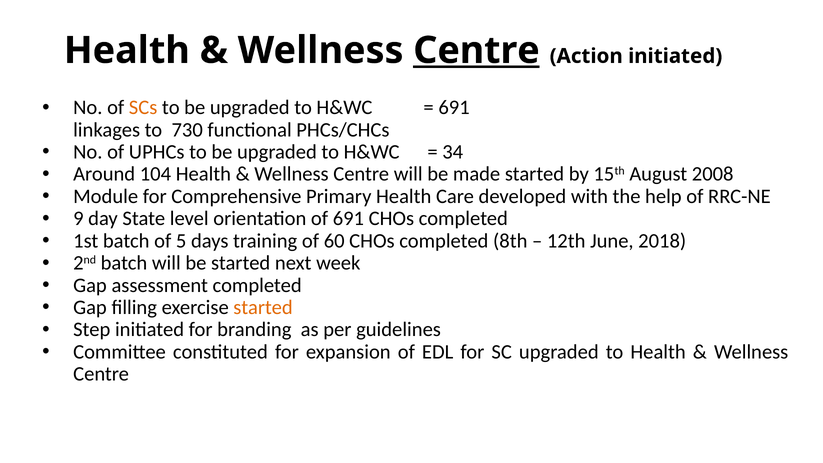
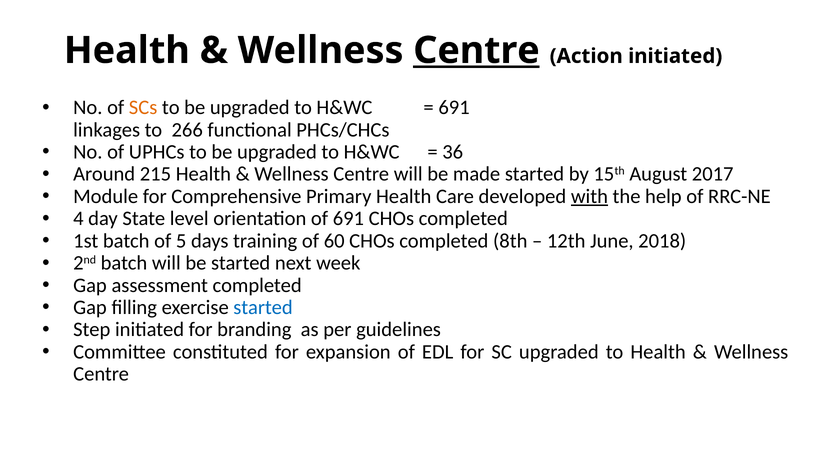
730: 730 -> 266 (187, 130)
34: 34 -> 36 (453, 152)
104: 104 -> 215 (155, 174)
2008: 2008 -> 2017 (713, 174)
with underline: none -> present (589, 196)
9: 9 -> 4 (78, 219)
started colour: orange -> blue (263, 307)
